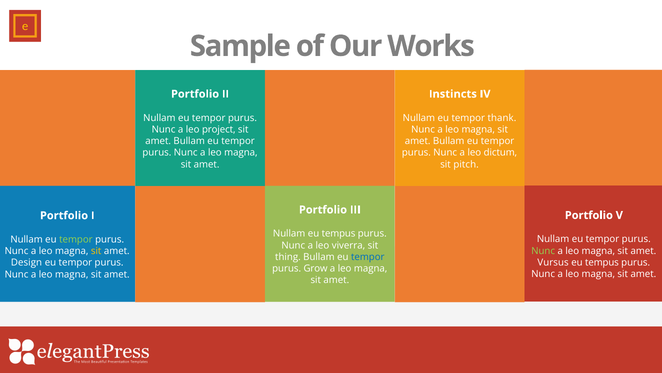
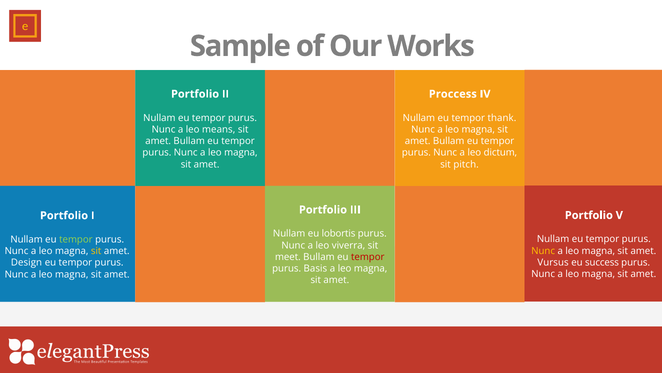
Instincts: Instincts -> Proccess (453, 94)
project: project -> means (219, 129)
Nullam eu tempus: tempus -> lobortis (339, 233)
Nunc colour: light green -> yellow (543, 250)
thing: thing -> meet (288, 257)
tempor colour: blue -> red (368, 257)
tempus: tempus -> success (602, 262)
Grow: Grow -> Basis (315, 268)
